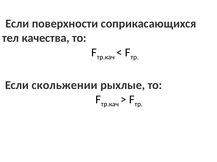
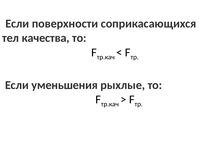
скольжении: скольжении -> уменьшения (65, 86)
